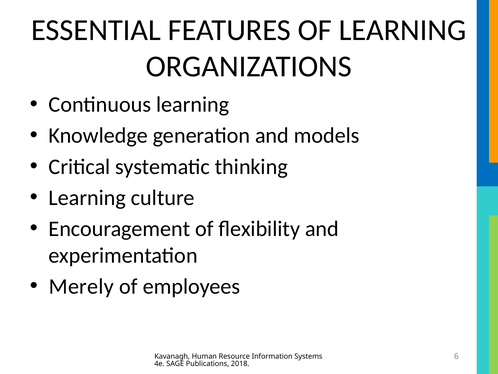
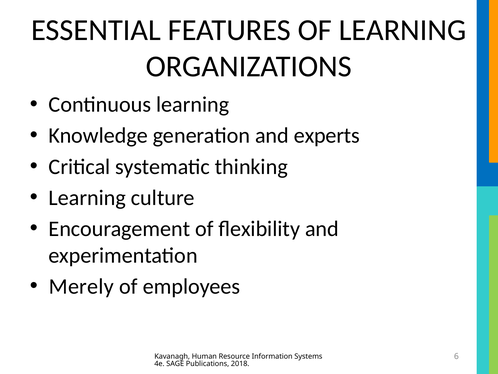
models: models -> experts (327, 135)
